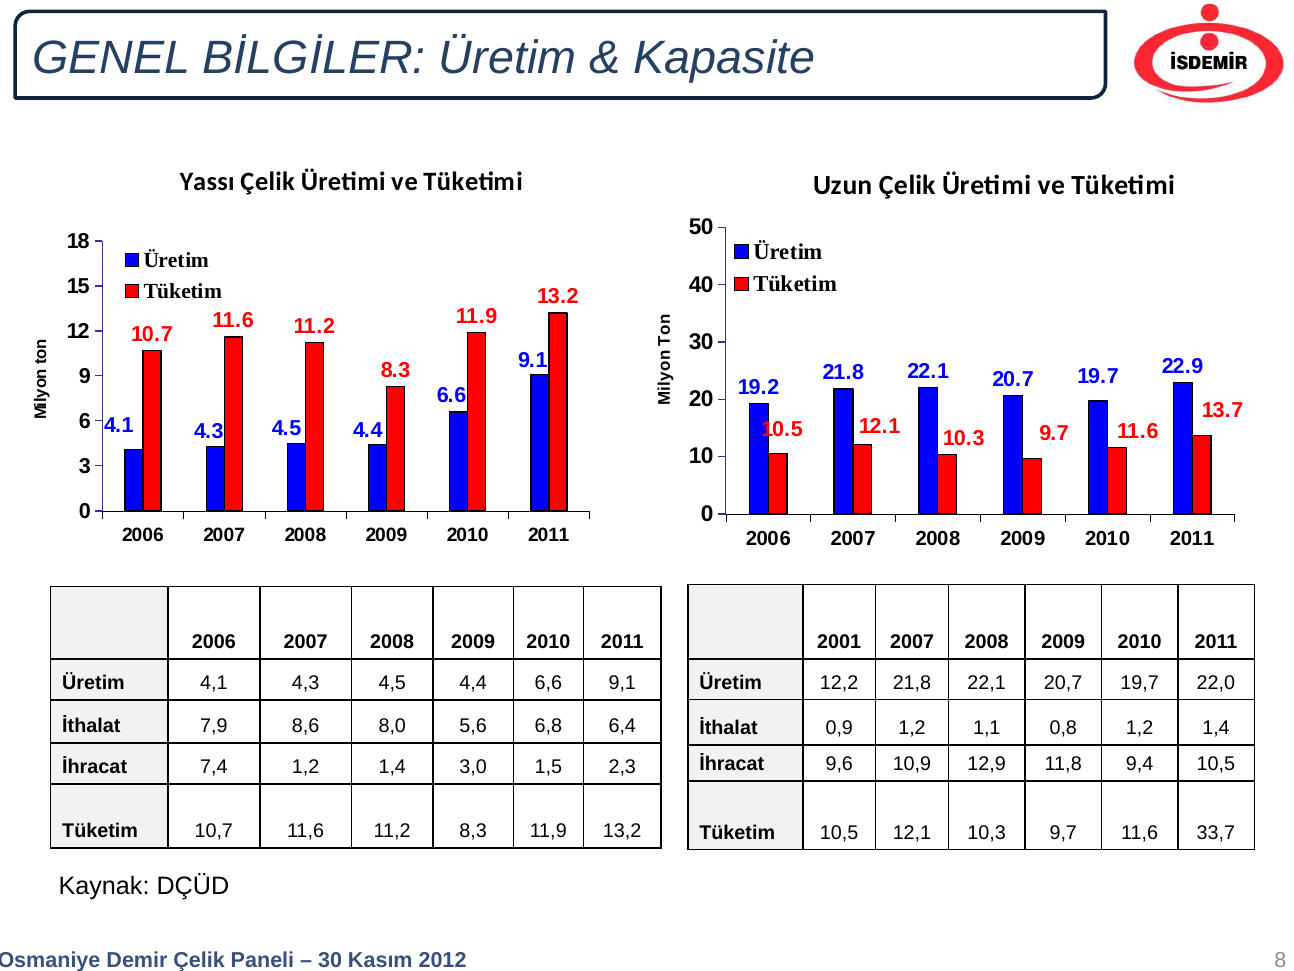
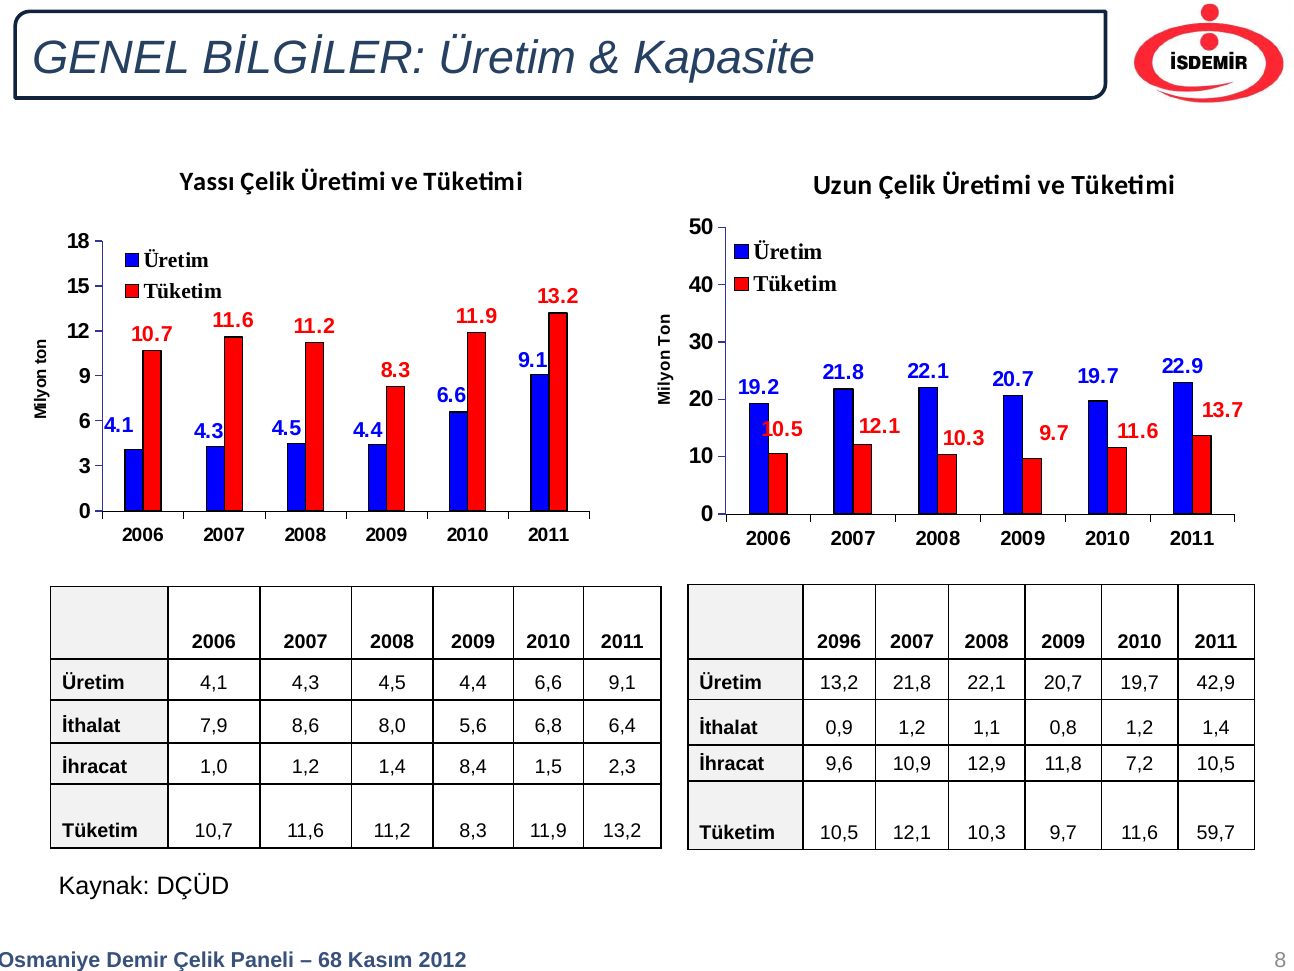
2001: 2001 -> 2096 (839, 641)
Üretim 12,2: 12,2 -> 13,2 (839, 682)
22,0: 22,0 -> 42,9 (1216, 682)
9,4: 9,4 -> 7,2 (1140, 764)
7,4: 7,4 -> 1,0 (214, 767)
3,0: 3,0 -> 8,4 (473, 767)
33,7: 33,7 -> 59,7 (1216, 832)
30: 30 -> 68 (330, 960)
